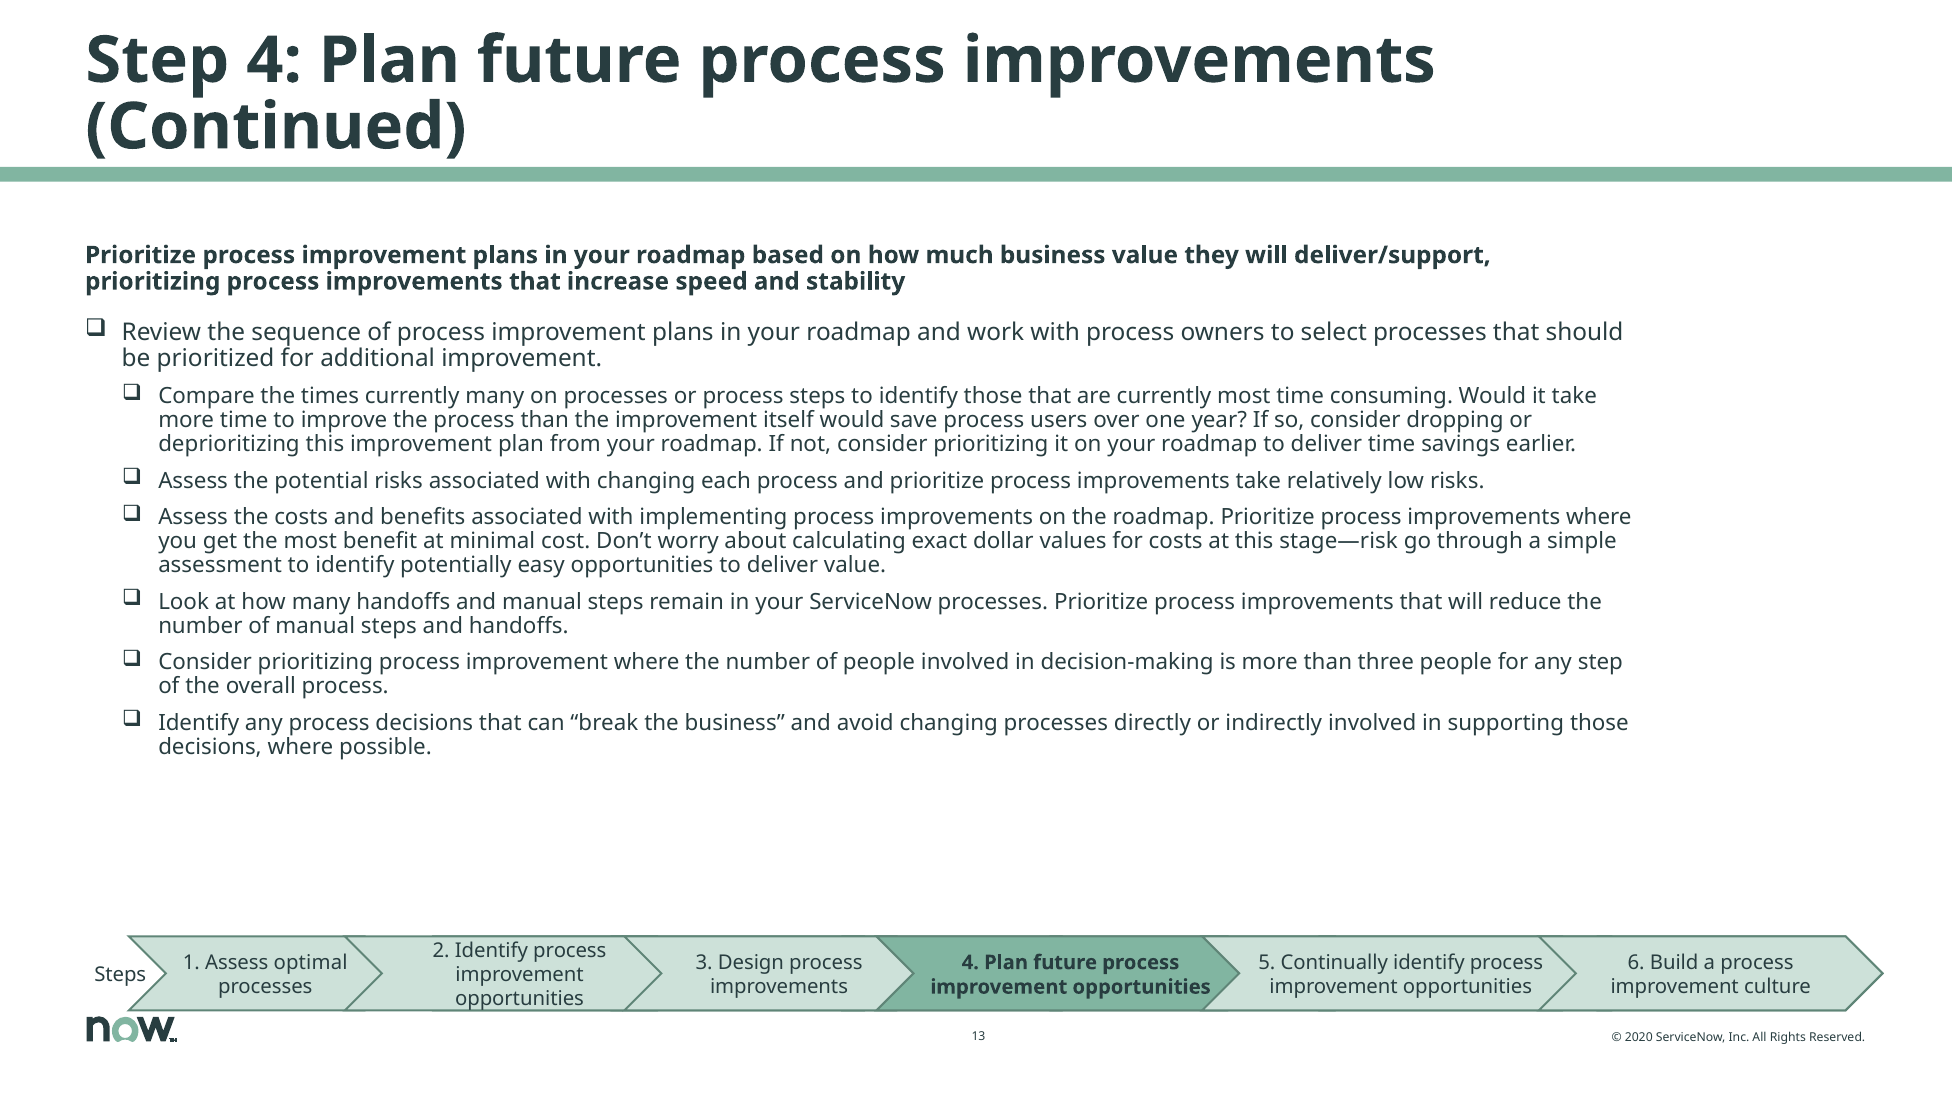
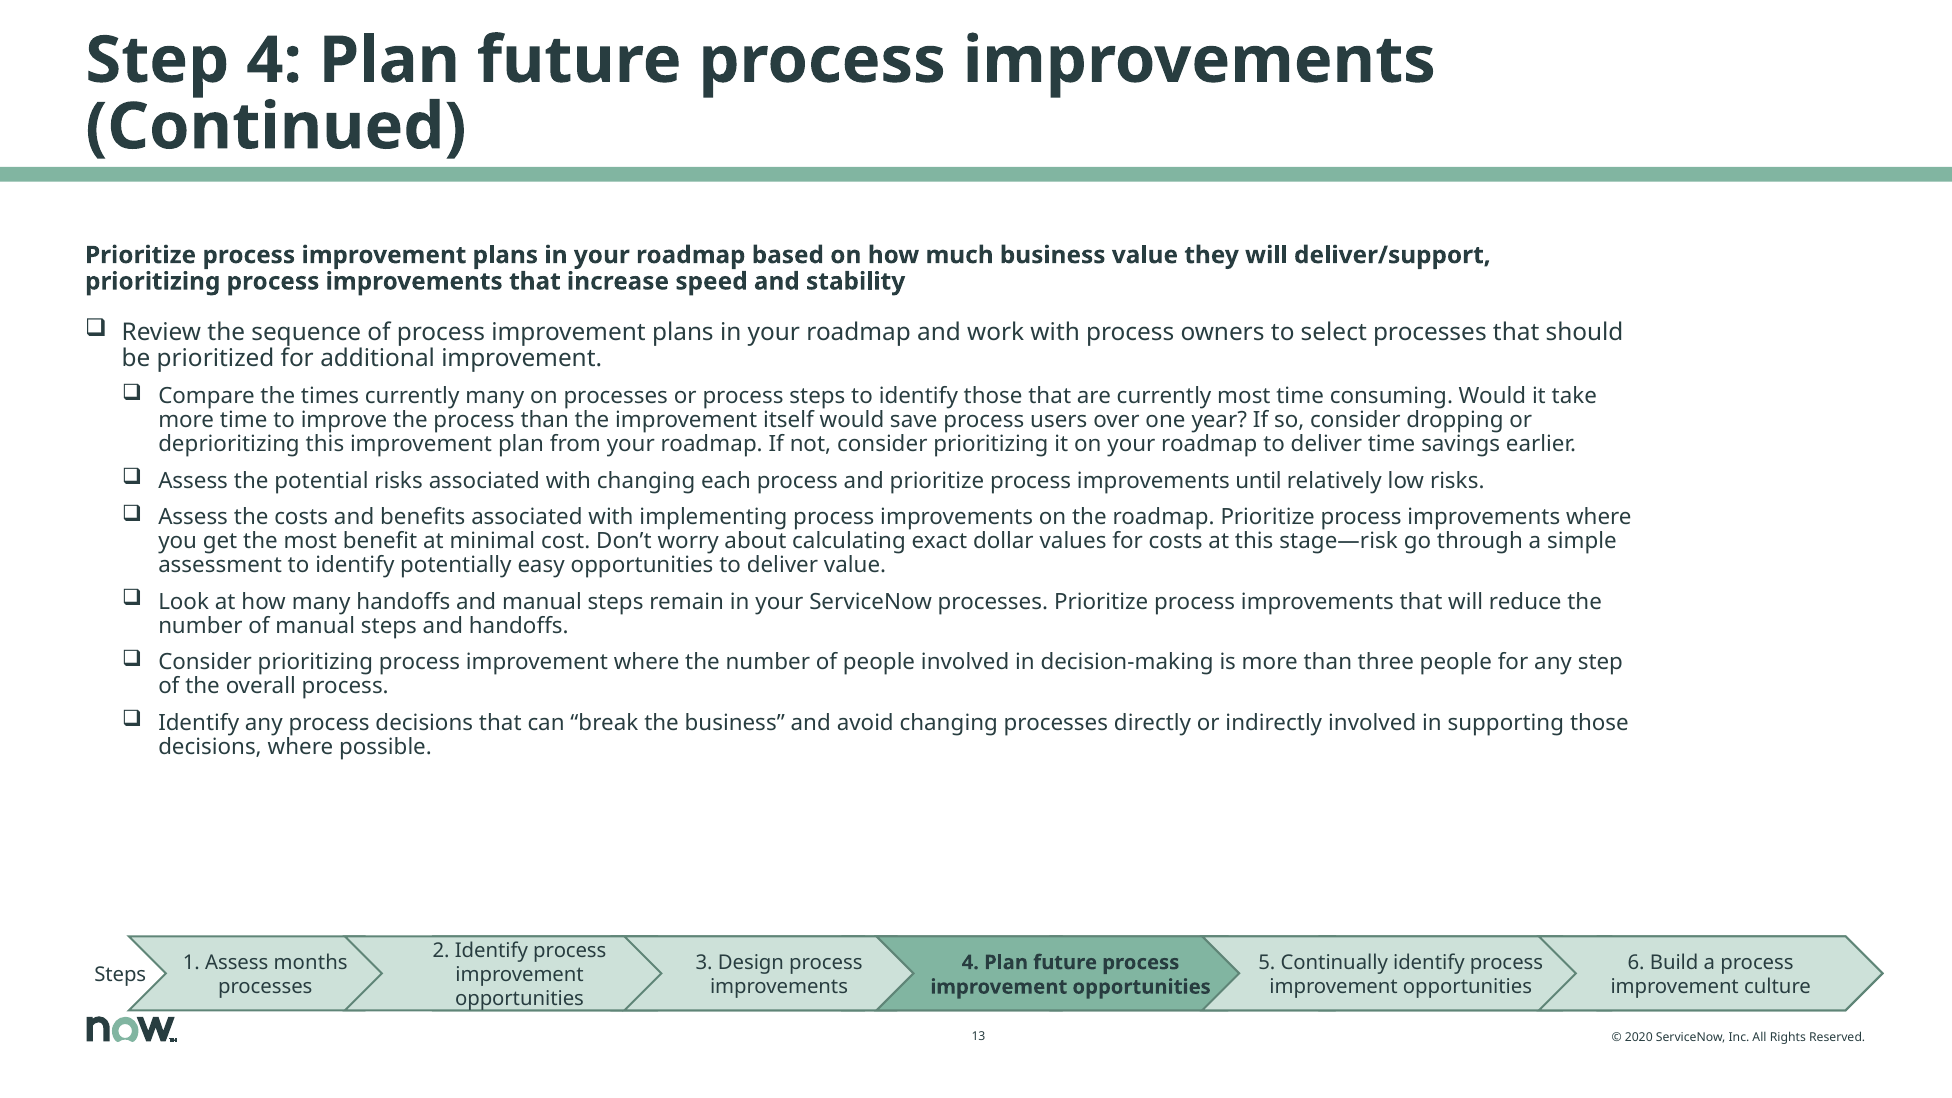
improvements take: take -> until (1258, 481)
optimal: optimal -> months (311, 963)
